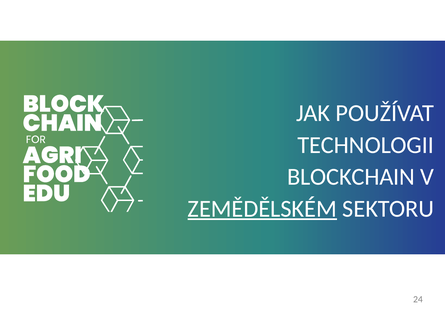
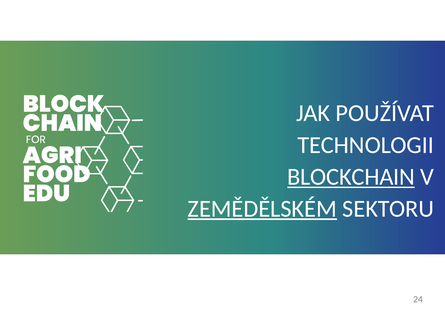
BLOCKCHAIN underline: none -> present (351, 177)
